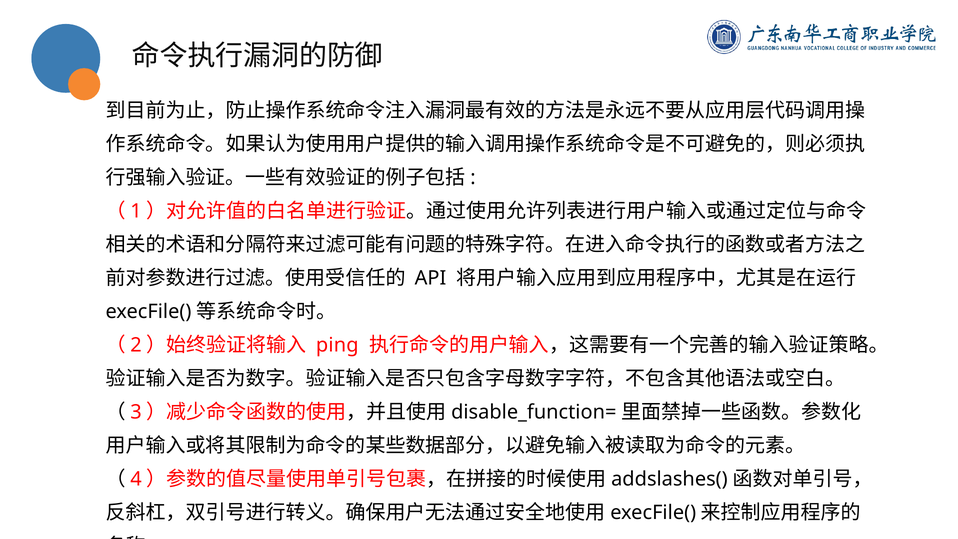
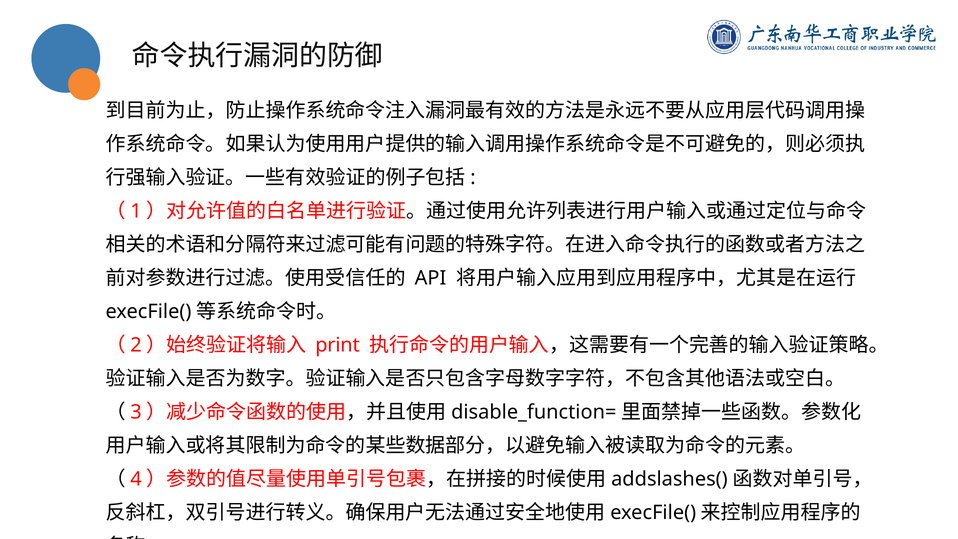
ping: ping -> print (337, 345)
